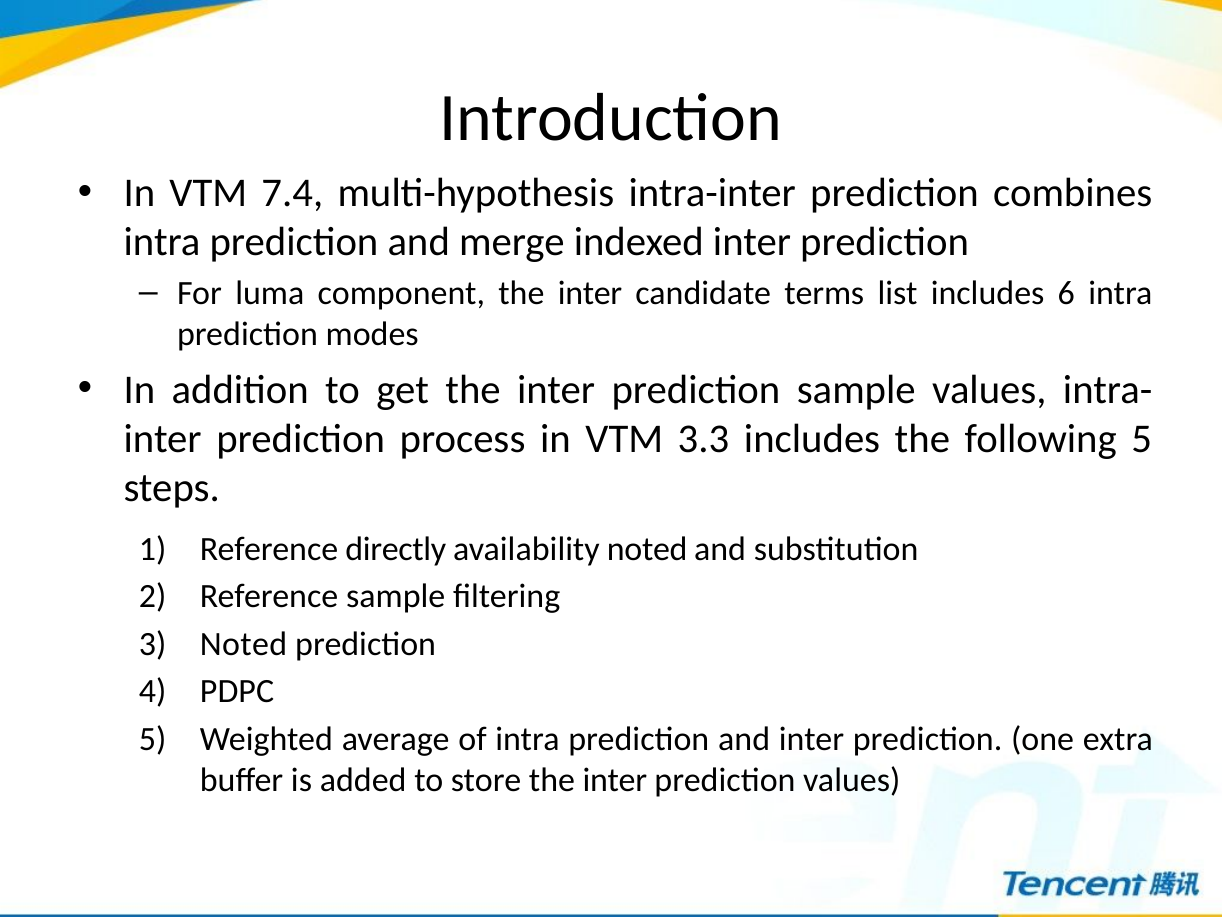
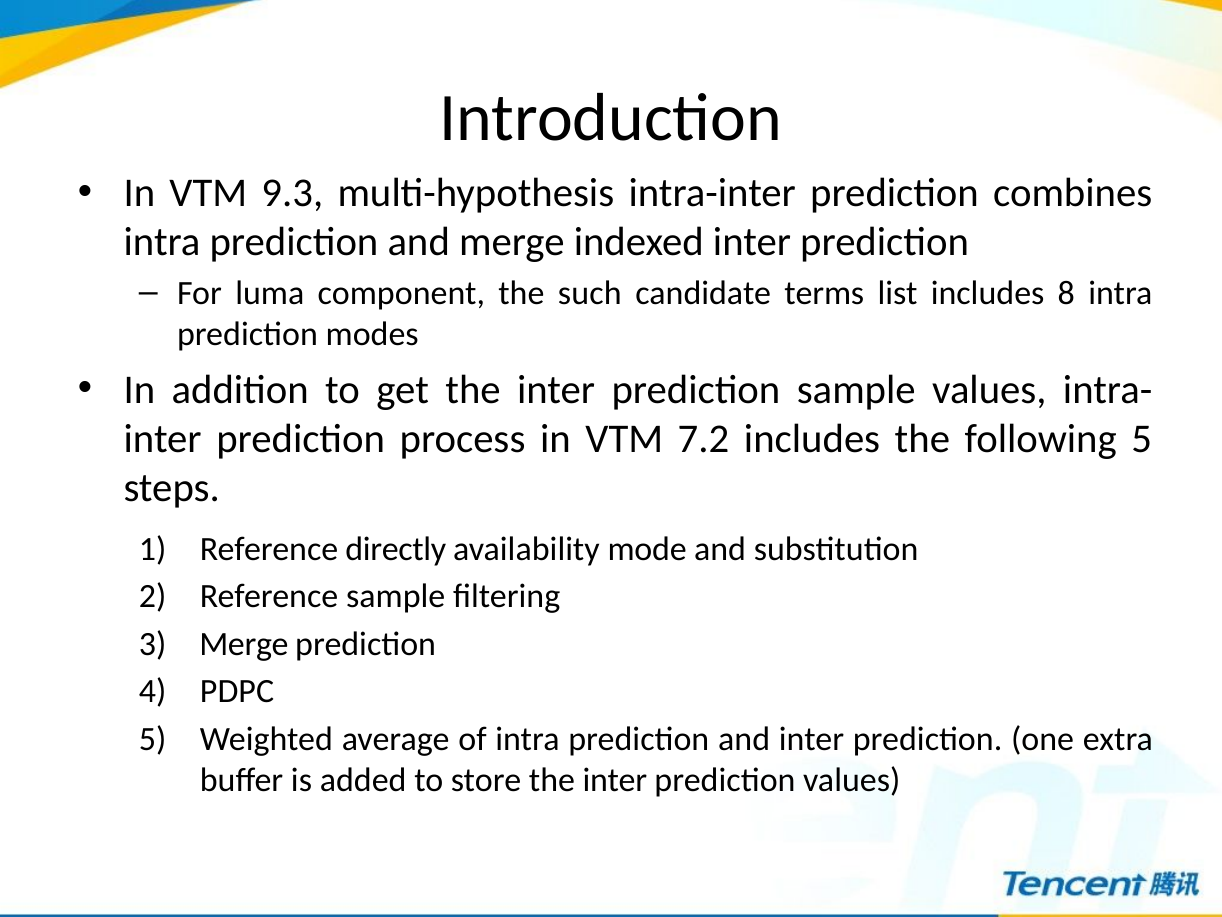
7.4: 7.4 -> 9.3 (292, 193)
component the inter: inter -> such (590, 293)
6: 6 -> 8 (1066, 293)
3.3: 3.3 -> 7.2 (703, 438)
availability noted: noted -> mode (647, 549)
Noted: Noted -> Merge (244, 644)
